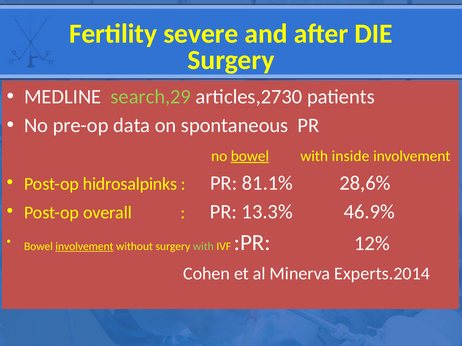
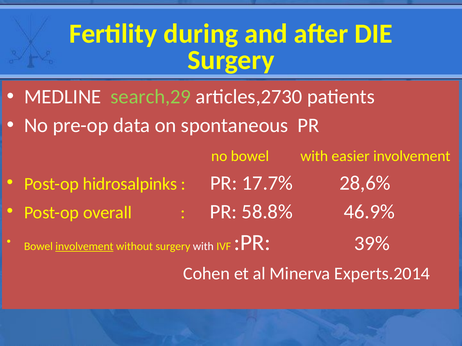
severe: severe -> during (201, 34)
bowel underline: present -> none (250, 156)
inside: inside -> easier (351, 156)
81.1%: 81.1% -> 17.7% (267, 183)
13.3%: 13.3% -> 58.8% (267, 212)
with colour: light green -> white (203, 247)
12%: 12% -> 39% (372, 244)
